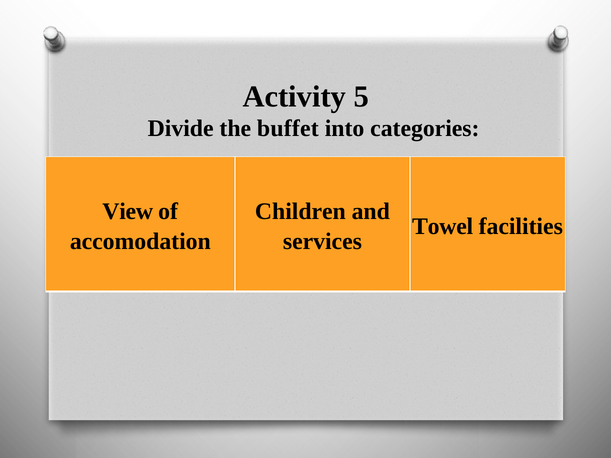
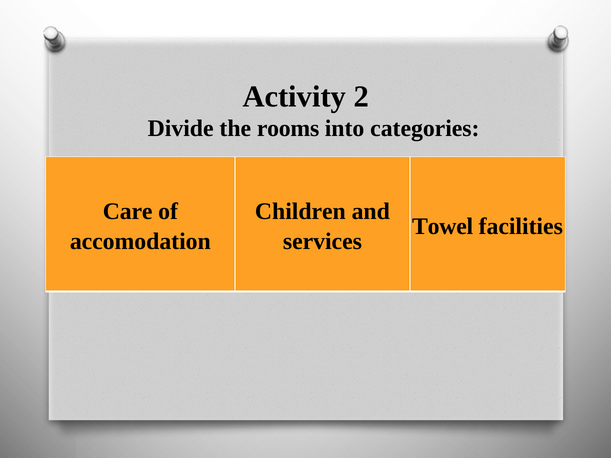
5: 5 -> 2 (361, 97)
buffet: buffet -> rooms (288, 129)
View: View -> Care (128, 211)
